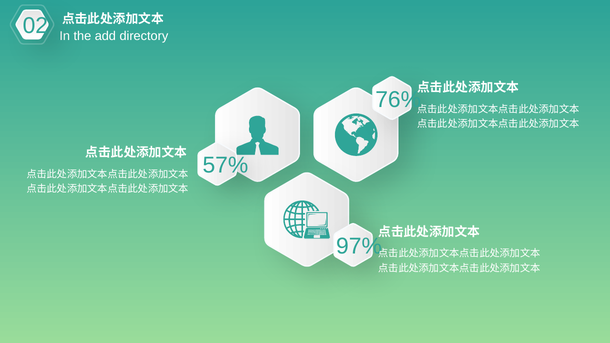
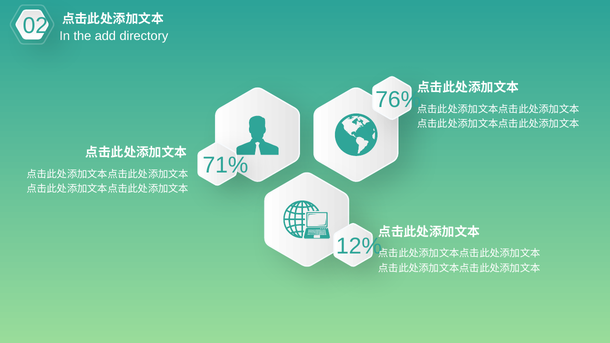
57%: 57% -> 71% (225, 165)
97%: 97% -> 12% (359, 246)
